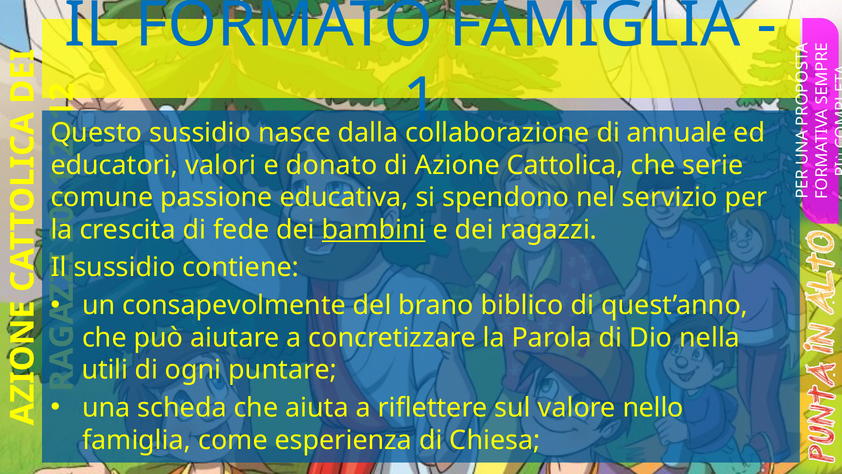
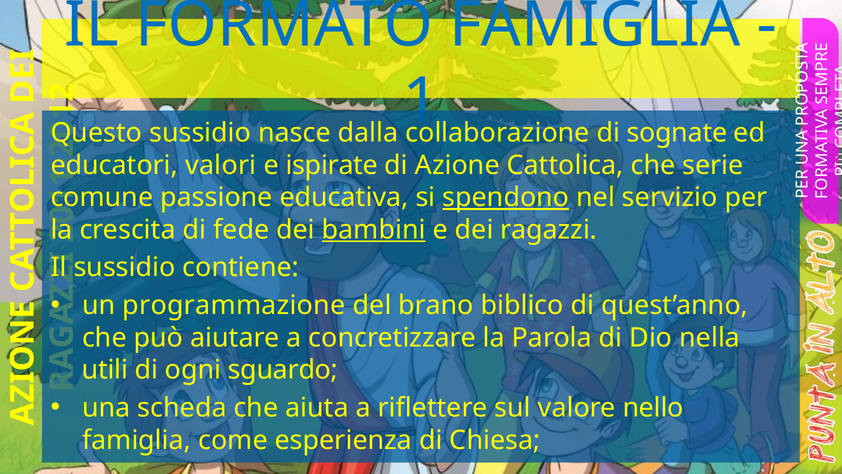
annuale: annuale -> sognate (677, 133)
donato: donato -> ispirate (332, 165)
spendono underline: none -> present (506, 197)
consapevolmente: consapevolmente -> programmazione (234, 305)
puntare: puntare -> sguardo (283, 370)
